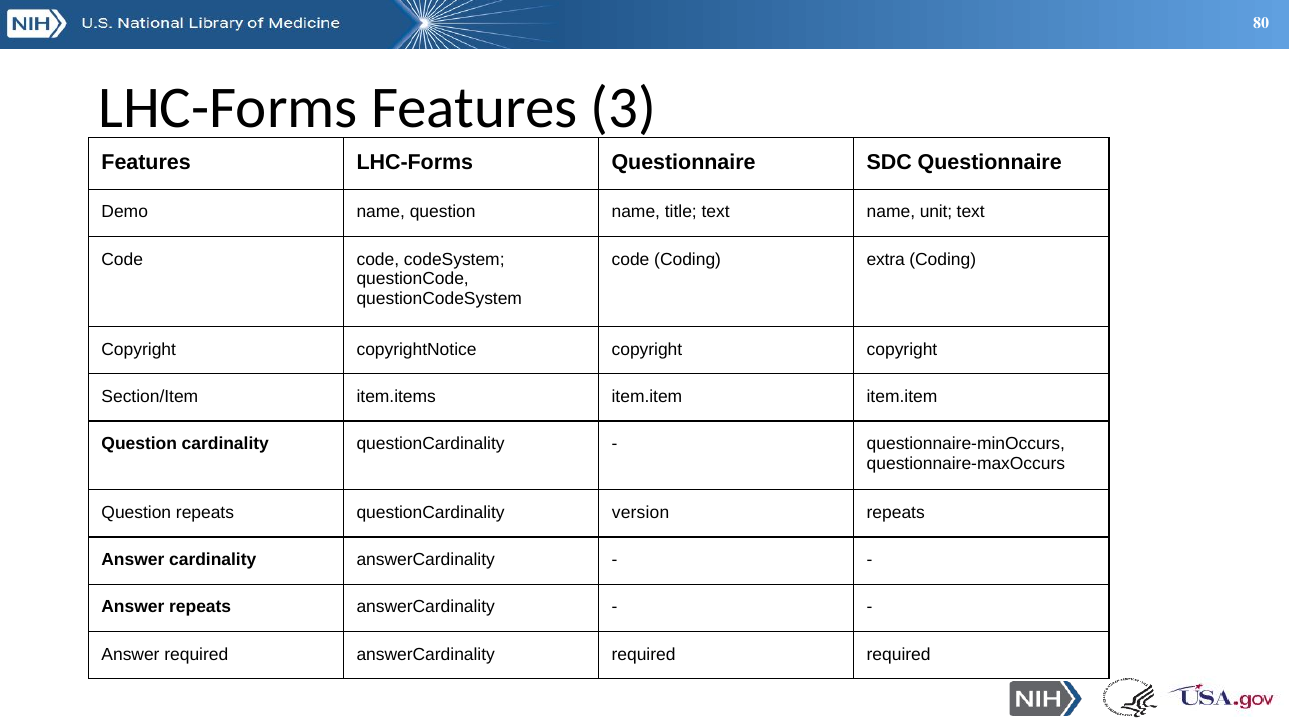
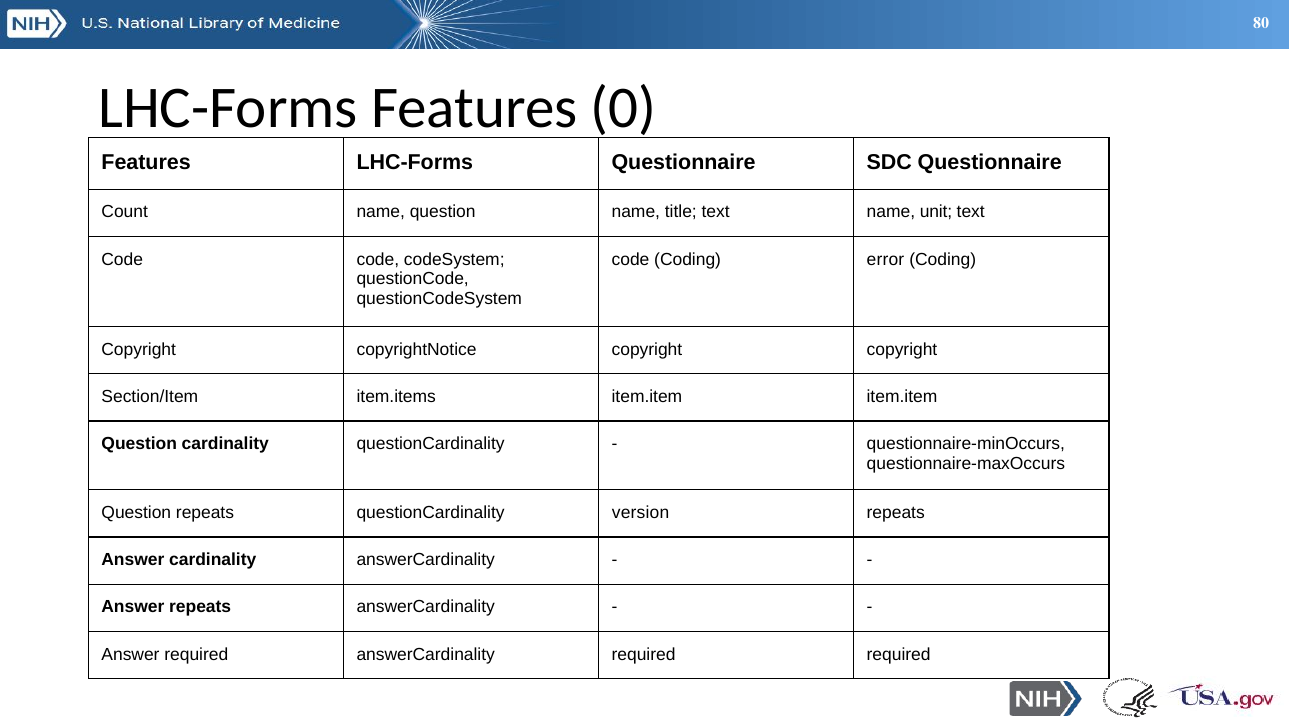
3: 3 -> 0 (624, 108)
Demo: Demo -> Count (125, 212)
extra: extra -> error (886, 259)
